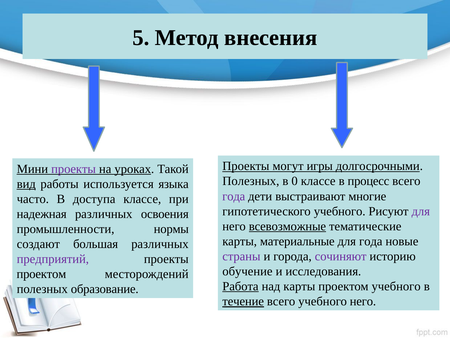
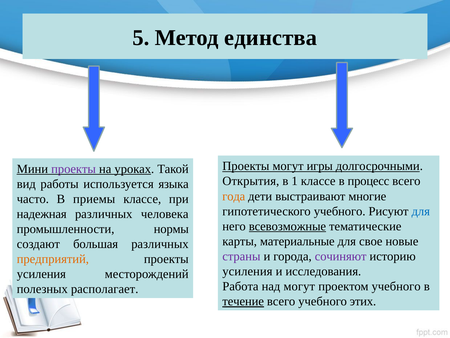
внесения: внесения -> единства (271, 38)
Полезных: Полезных -> Открытия (251, 181)
0: 0 -> 1 (295, 181)
вид underline: present -> none (26, 184)
года colour: purple -> orange (234, 196)
доступа: доступа -> приемы (94, 199)
для colour: purple -> blue (421, 211)
освоения: освоения -> человека (165, 214)
для года: года -> свое (371, 241)
предприятий colour: purple -> orange (53, 259)
обучение: обучение -> усиления (247, 271)
проектом: проектом -> усиления (41, 274)
Работа underline: present -> none (240, 286)
над карты: карты -> могут (299, 286)
образование: образование -> располагает (105, 289)
учебного него: него -> этих (363, 301)
